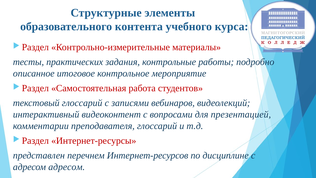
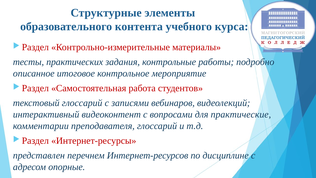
презентацией: презентацией -> практические (241, 114)
адресом адресом: адресом -> опорные (67, 167)
